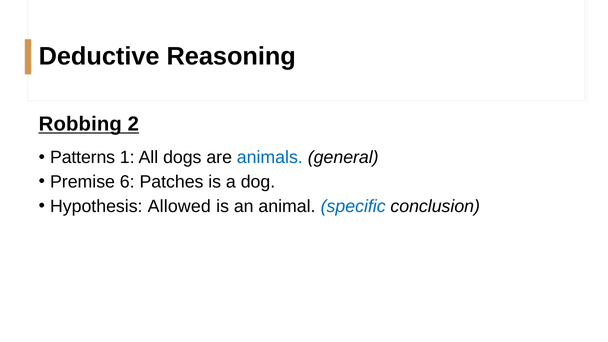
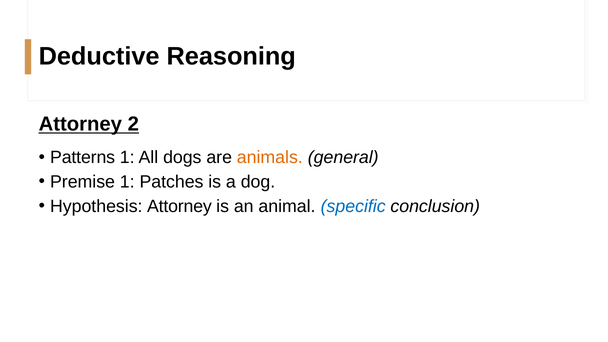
Robbing: Robbing -> Attorney (80, 124)
animals colour: blue -> orange (270, 158)
Premise 6: 6 -> 1 (127, 182)
Hypothesis Allowed: Allowed -> Attorney (179, 207)
